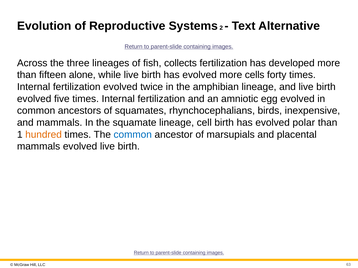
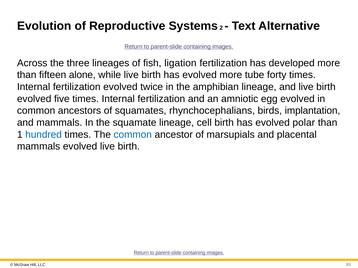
collects: collects -> ligation (180, 63)
cells: cells -> tube (255, 75)
inexpensive: inexpensive -> implantation (312, 111)
hundred colour: orange -> blue (44, 135)
